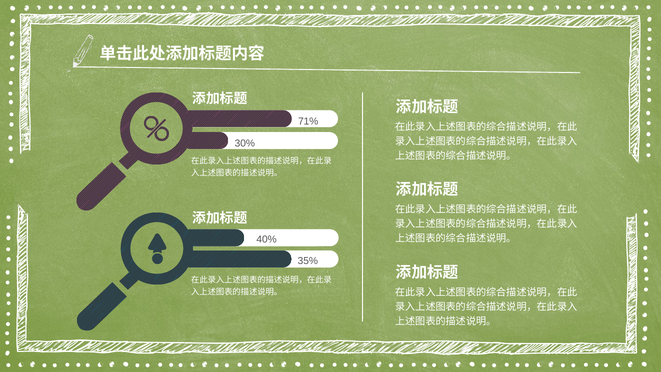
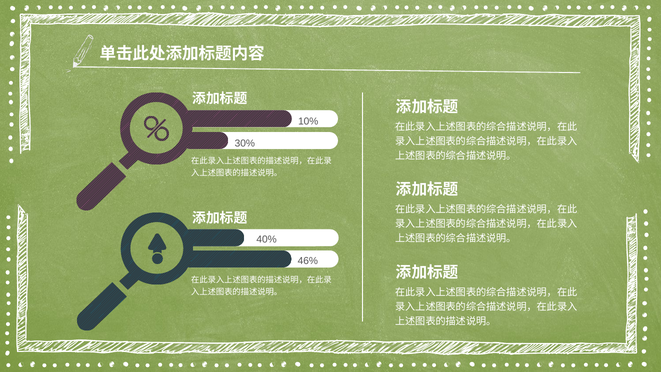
71%: 71% -> 10% (308, 121)
35%: 35% -> 46% (308, 261)
